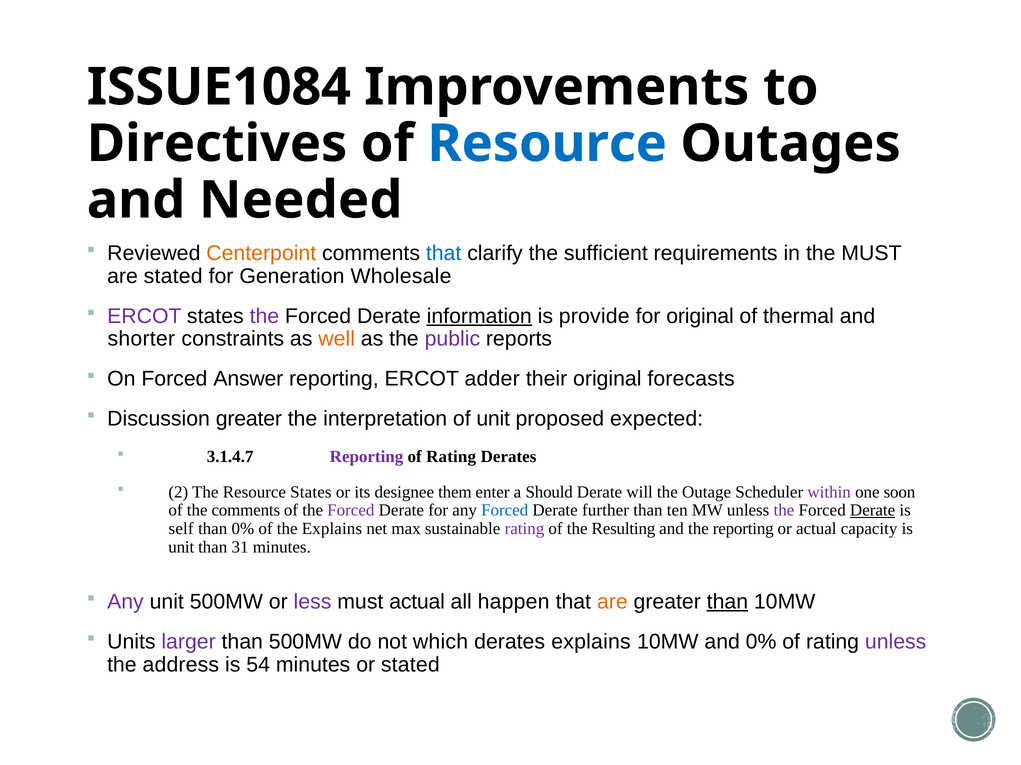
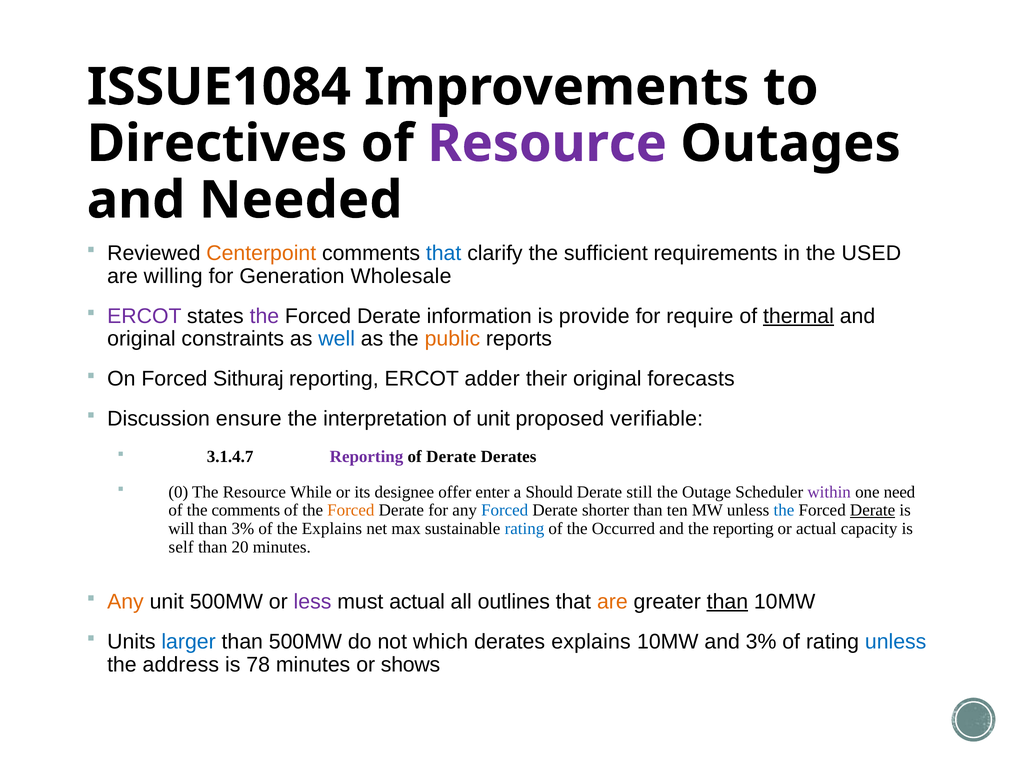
Resource colour: blue -> purple (547, 144)
the MUST: MUST -> USED (871, 253)
are stated: stated -> willing (173, 276)
information underline: present -> none (479, 316)
for original: original -> require (700, 316)
thermal underline: none -> present (798, 316)
shorter: shorter -> original (141, 339)
well colour: orange -> blue (337, 339)
public colour: purple -> orange (452, 339)
Answer: Answer -> Sithuraj (248, 379)
Discussion greater: greater -> ensure (249, 419)
expected: expected -> verifiable (657, 419)
Rating: Rating -> Derate (451, 457)
2: 2 -> 0 (178, 492)
Resource States: States -> While (311, 492)
them: them -> offer (455, 492)
will: will -> still (640, 492)
soon: soon -> need (899, 492)
Forced colour: purple -> orange (351, 511)
further: further -> shorter (606, 511)
the colour: purple -> blue (784, 511)
self: self -> will (181, 529)
than 0%: 0% -> 3% (243, 529)
rating colour: purple -> blue (524, 529)
Resulting: Resulting -> Occurred (623, 529)
unit: unit -> self (181, 548)
31: 31 -> 20 (240, 548)
Any colour: purple -> orange (125, 602)
happen: happen -> outlines (514, 602)
larger colour: purple -> blue (189, 642)
and 0%: 0% -> 3% (761, 642)
unless colour: purple -> blue (896, 642)
54: 54 -> 78 (258, 665)
or stated: stated -> shows (411, 665)
